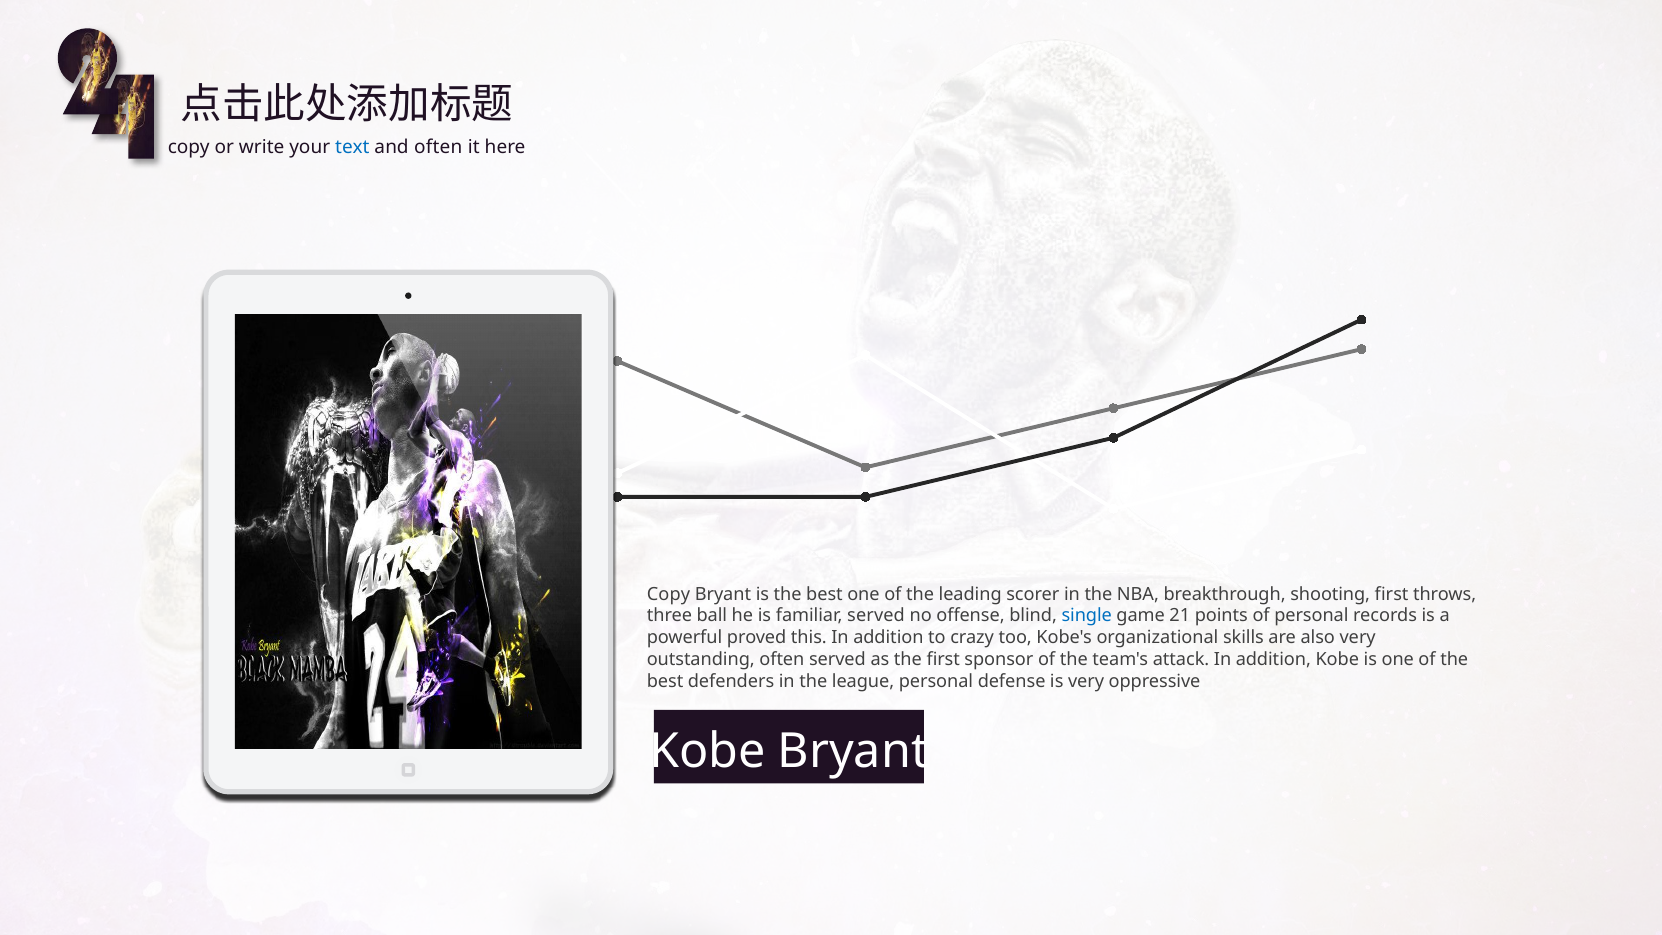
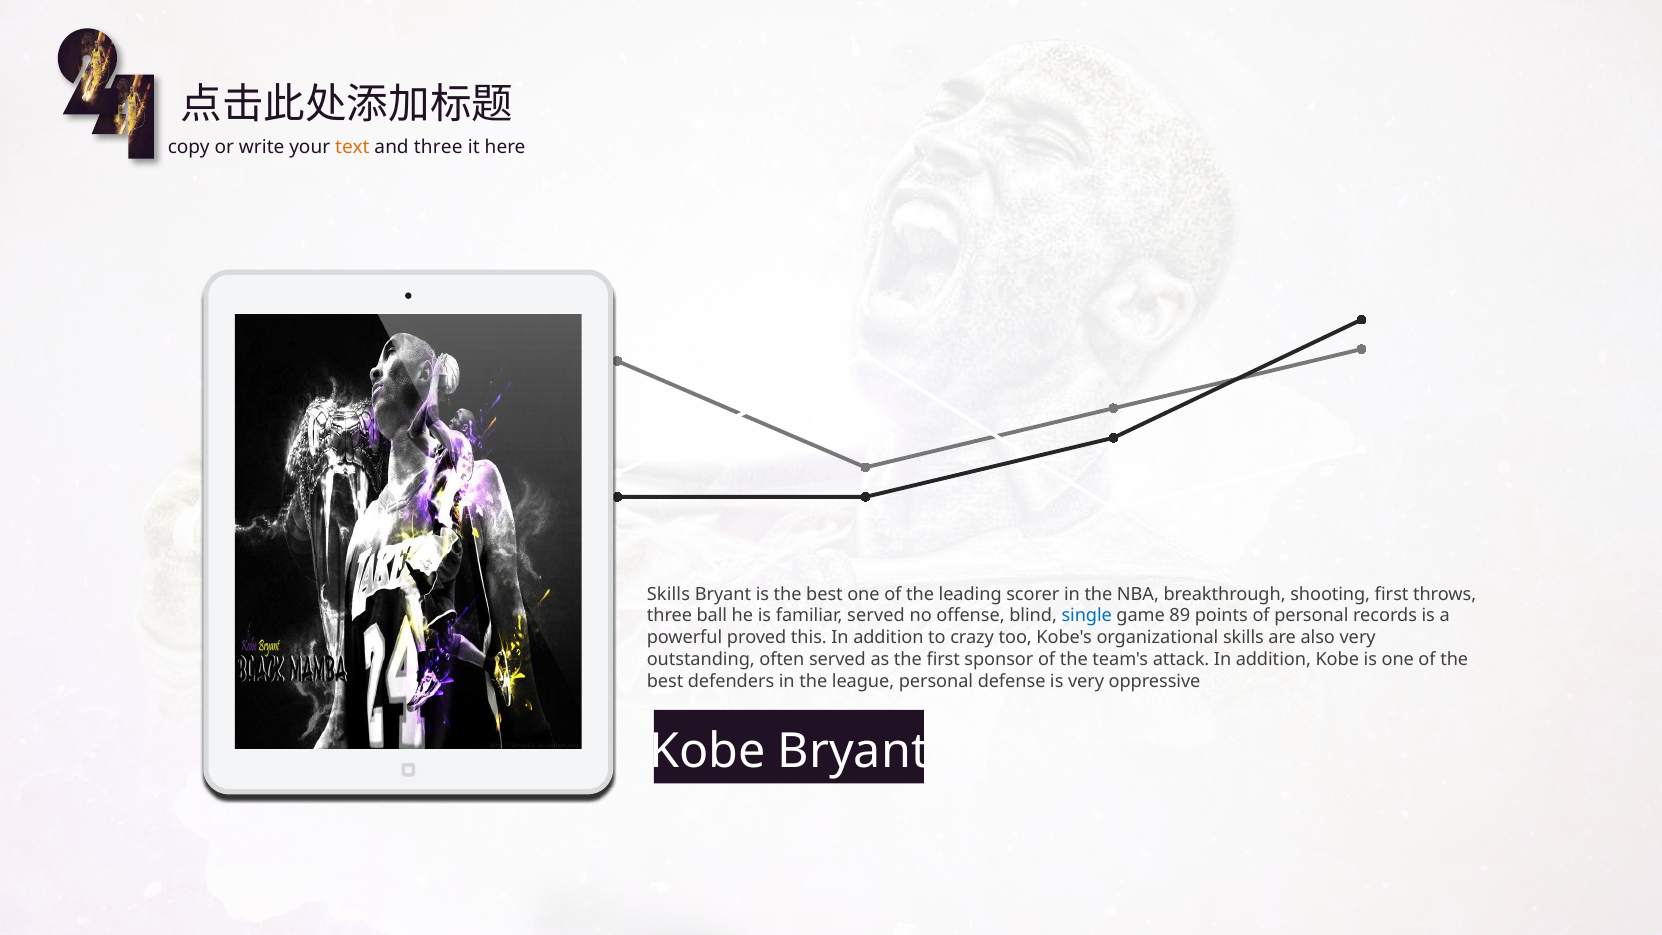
text colour: blue -> orange (352, 147)
and often: often -> three (438, 147)
Copy: Copy -> Skills (668, 594)
21: 21 -> 89 (1180, 616)
